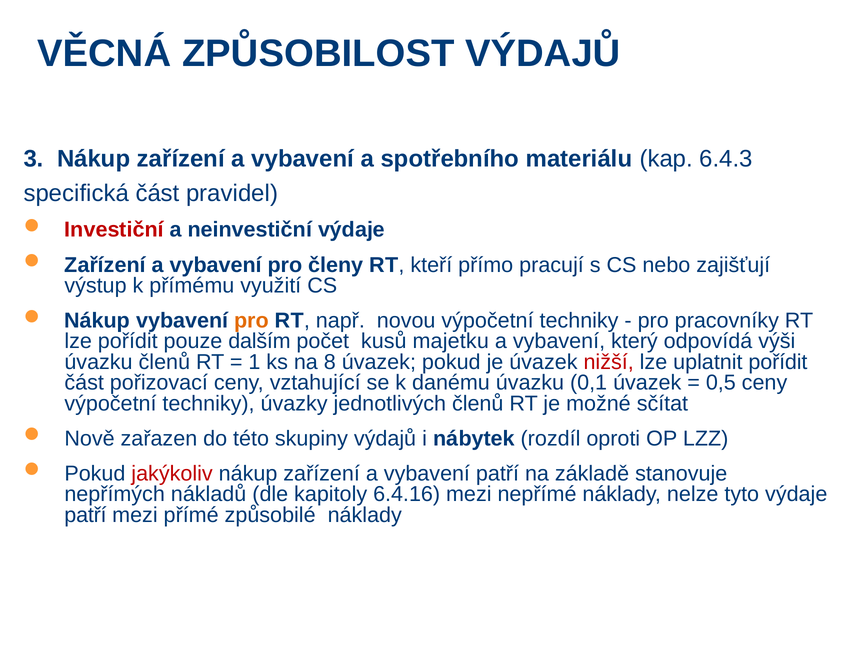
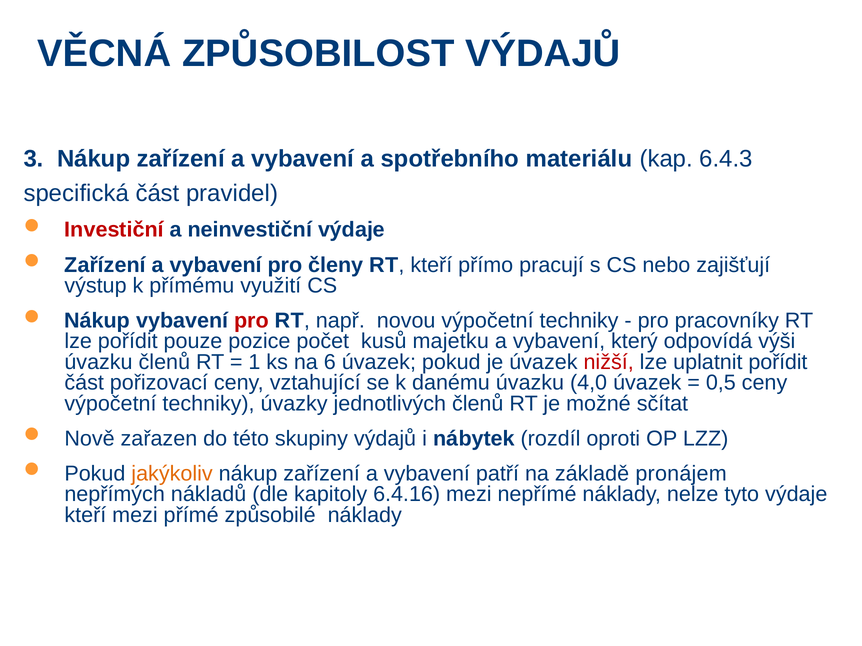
pro colour: orange -> red (252, 321)
dalším: dalším -> pozice (259, 342)
8: 8 -> 6 (330, 362)
0,1: 0,1 -> 4,0 (589, 383)
jakýkoliv colour: red -> orange (172, 474)
stanovuje: stanovuje -> pronájem (681, 474)
patří: patří -> kteří (85, 515)
